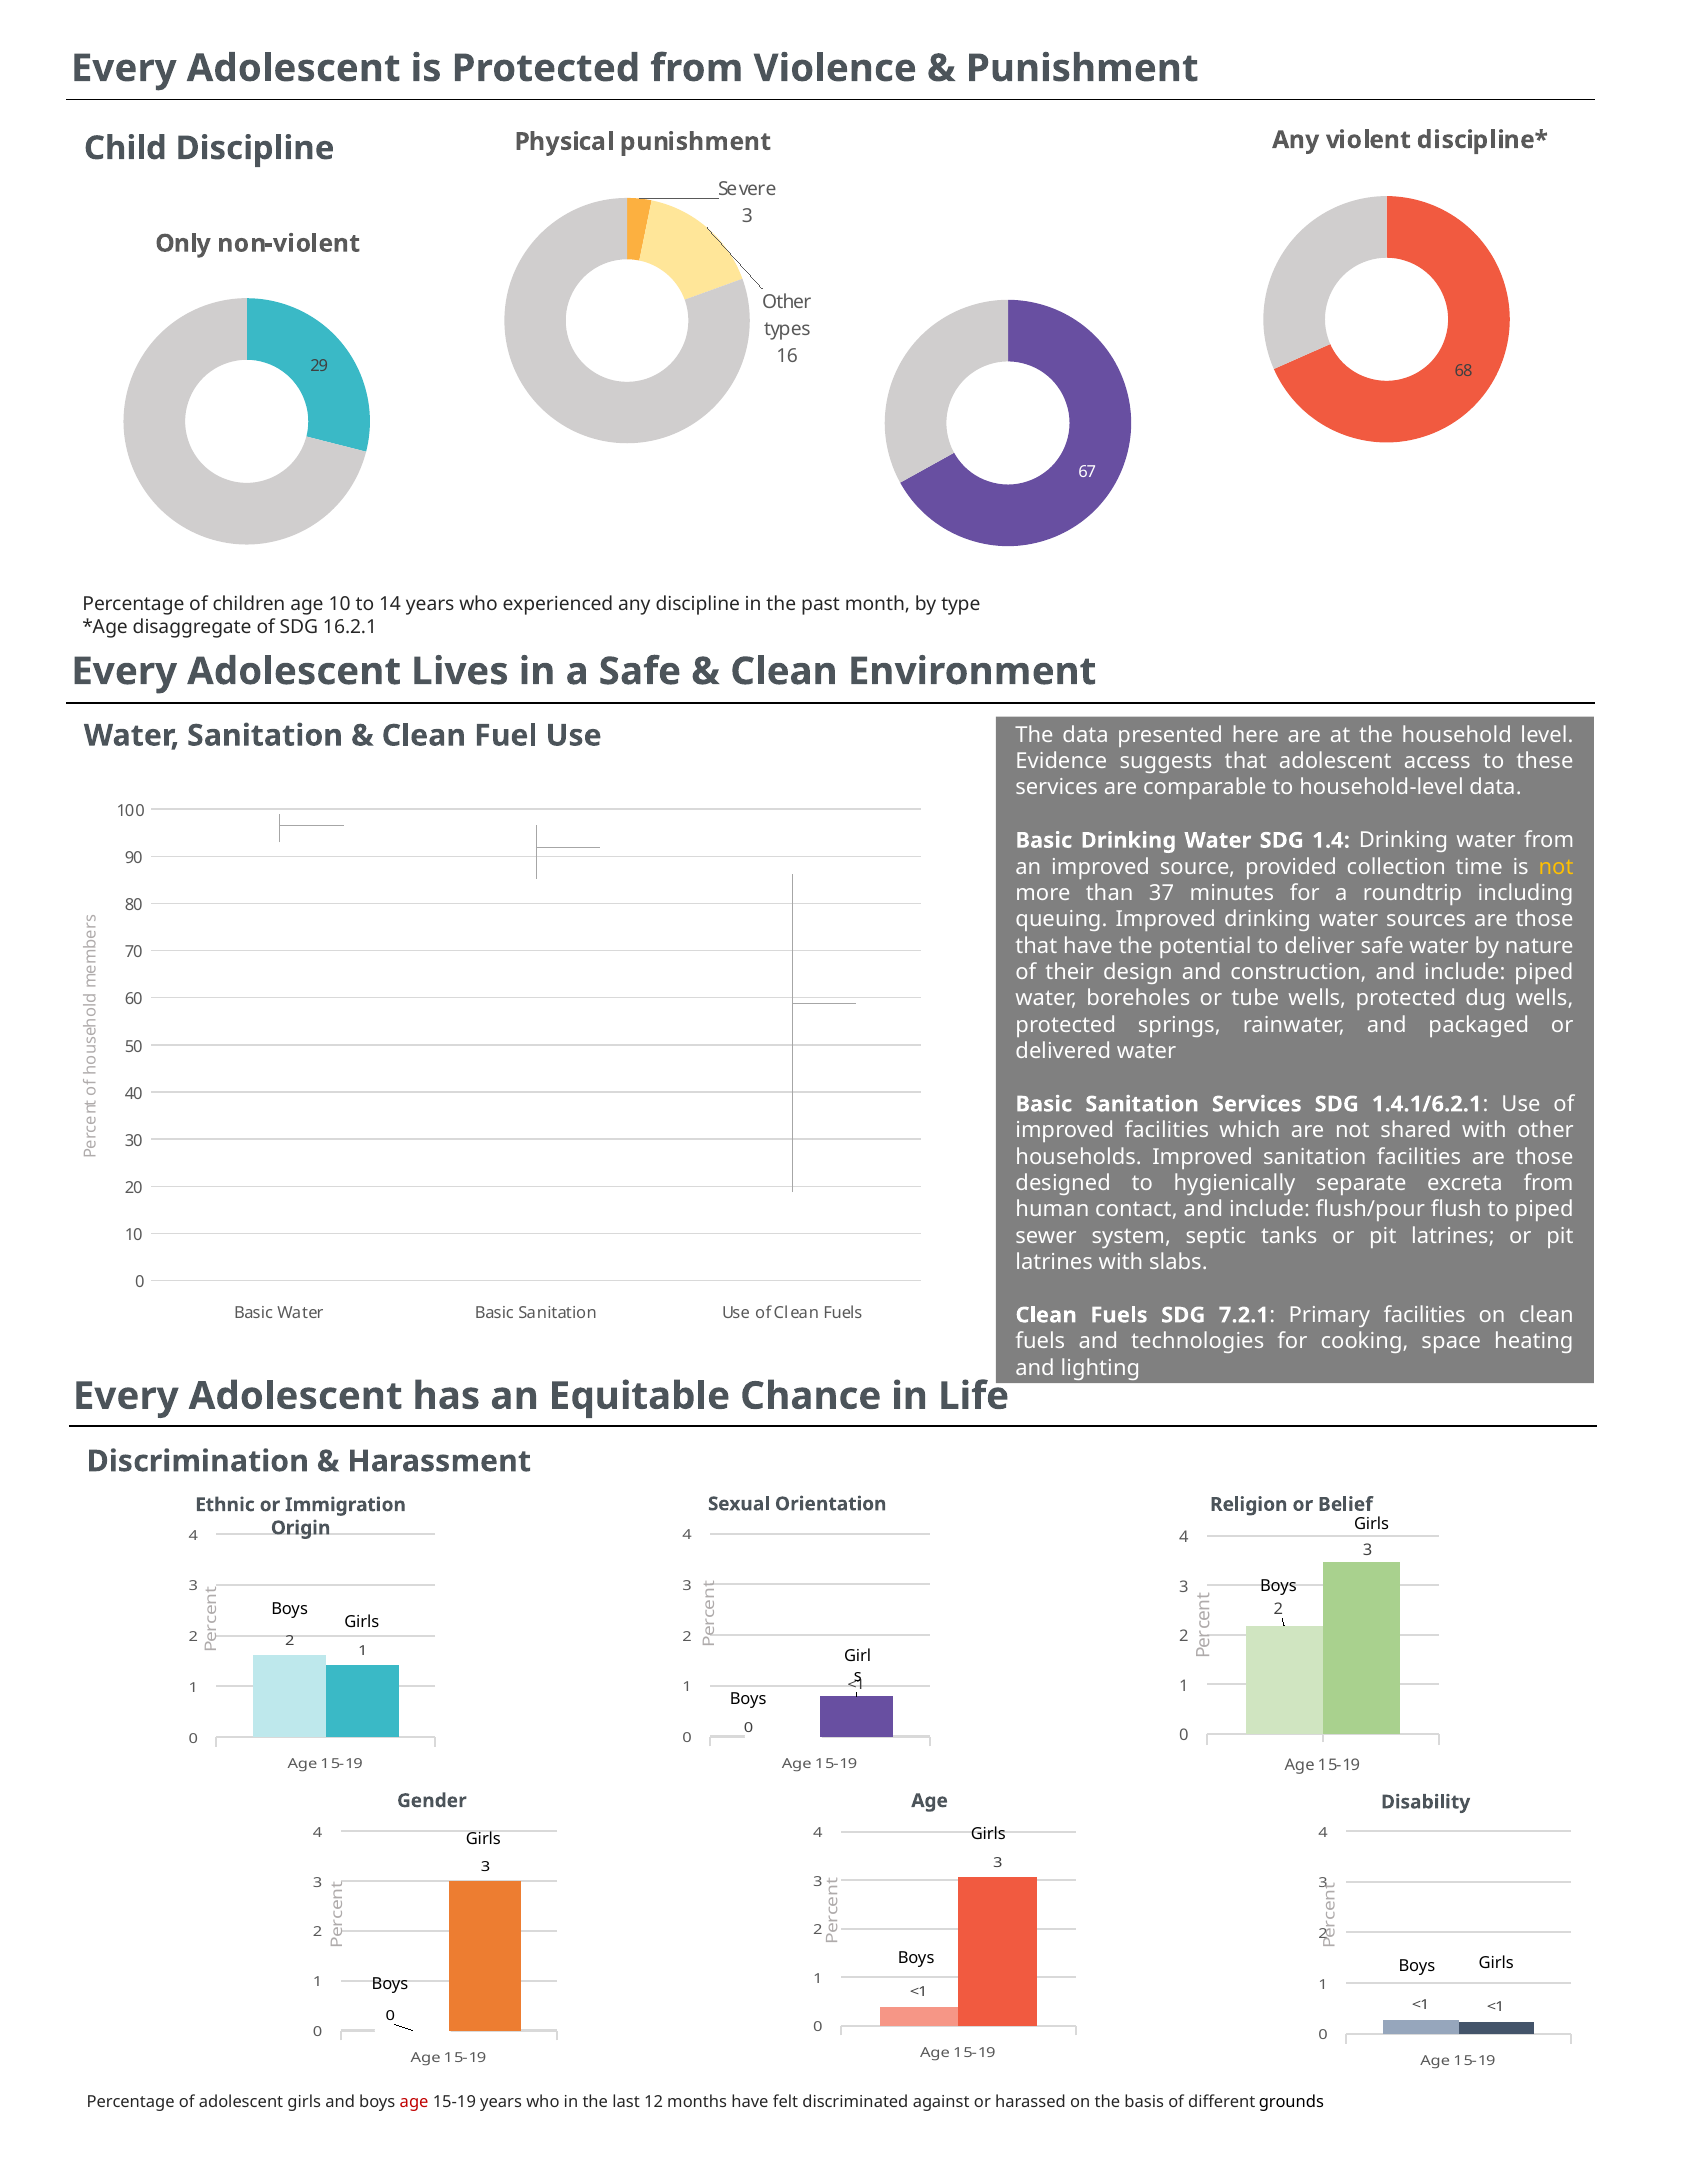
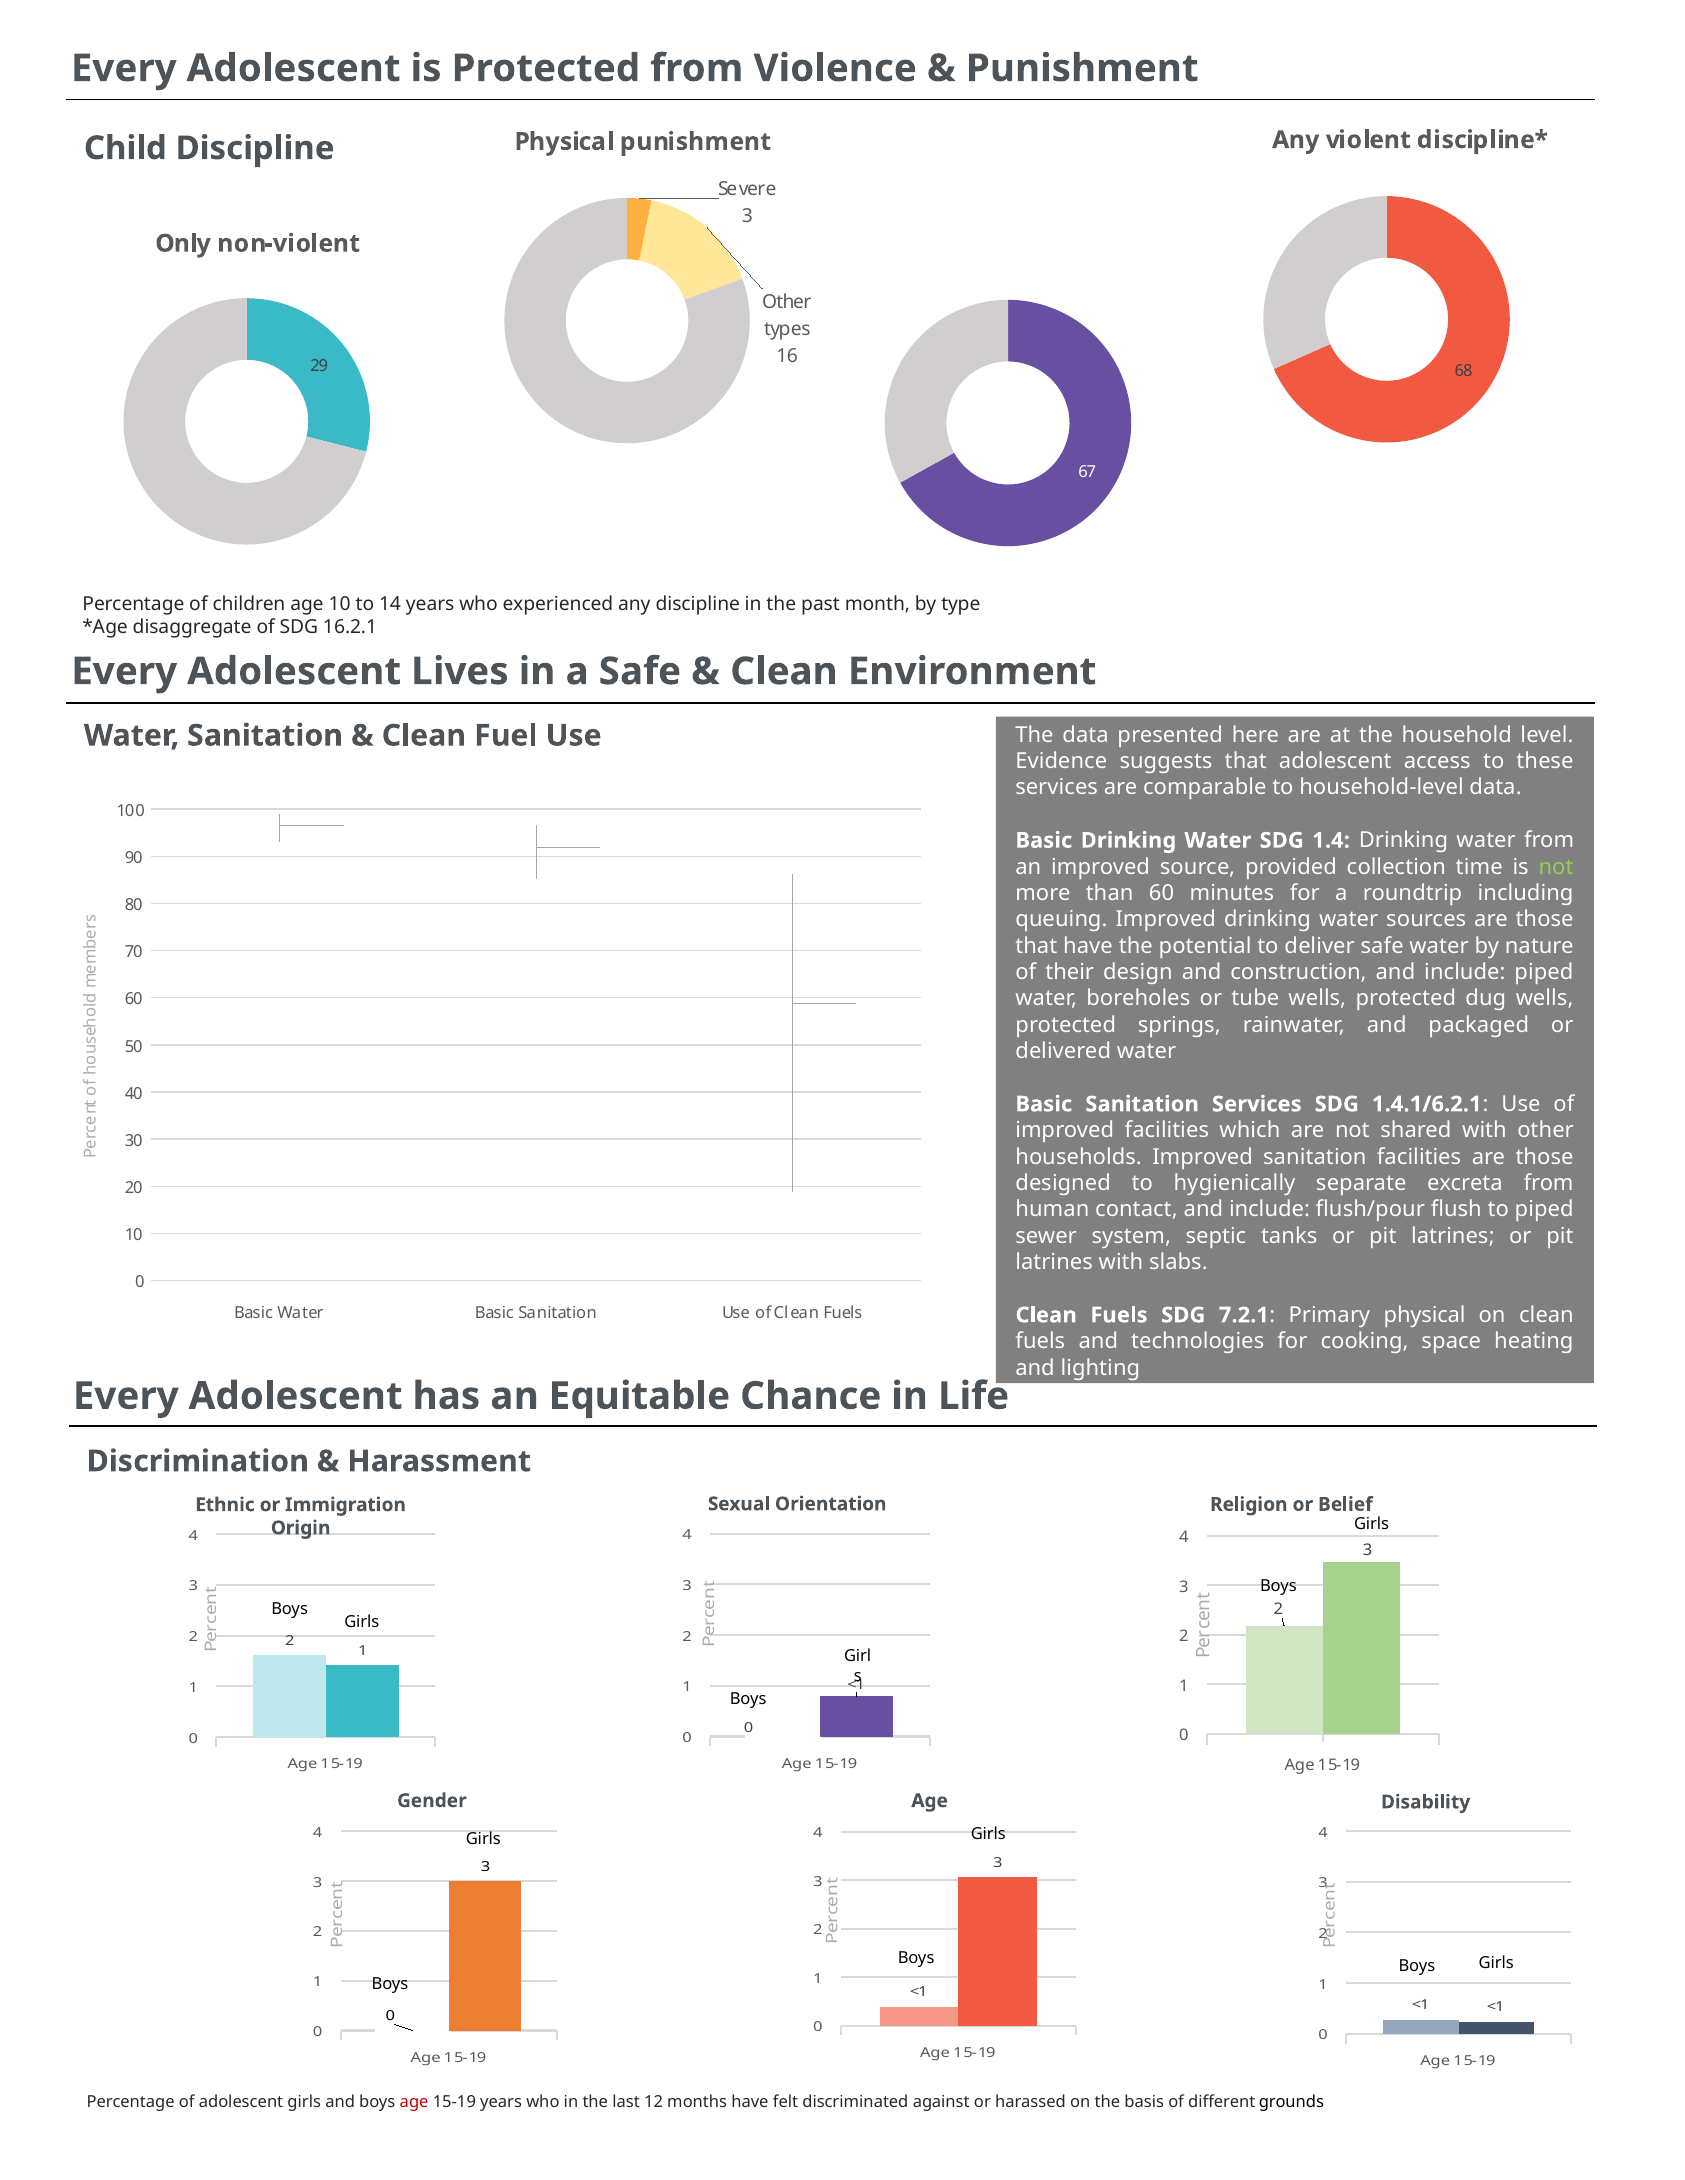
not colour: yellow -> light green (1556, 867)
than 37: 37 -> 60 (1162, 893)
Primary facilities: facilities -> physical (1425, 1316)
